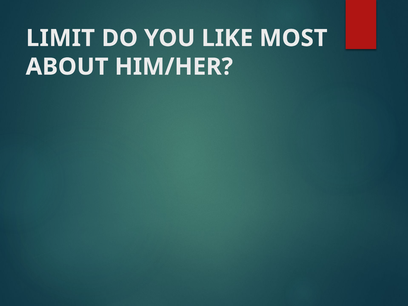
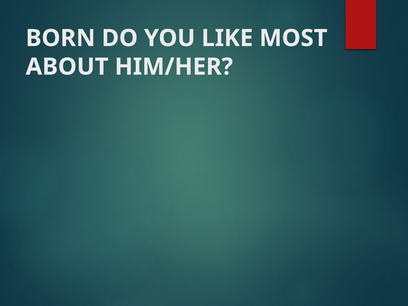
LIMIT: LIMIT -> BORN (61, 38)
